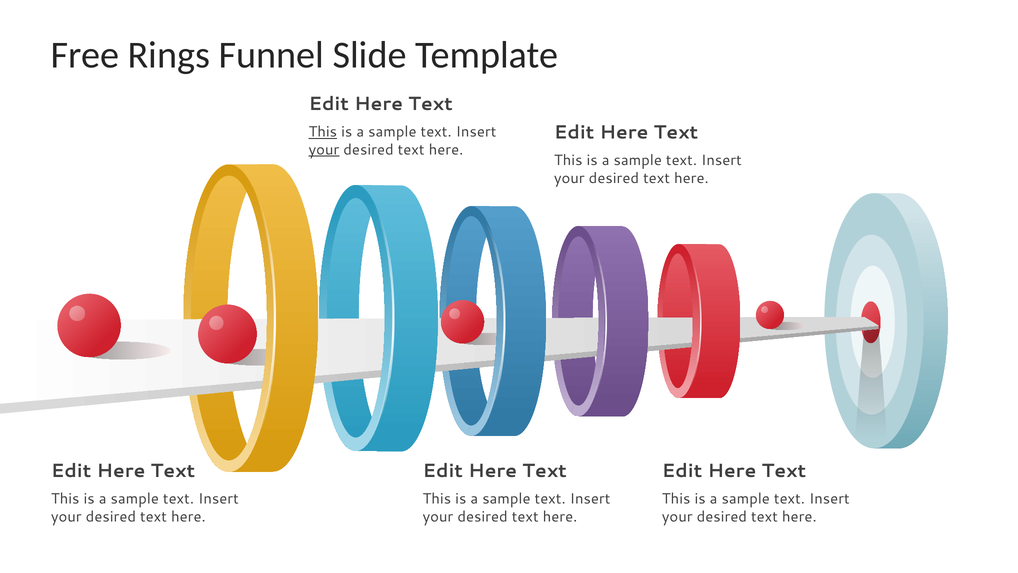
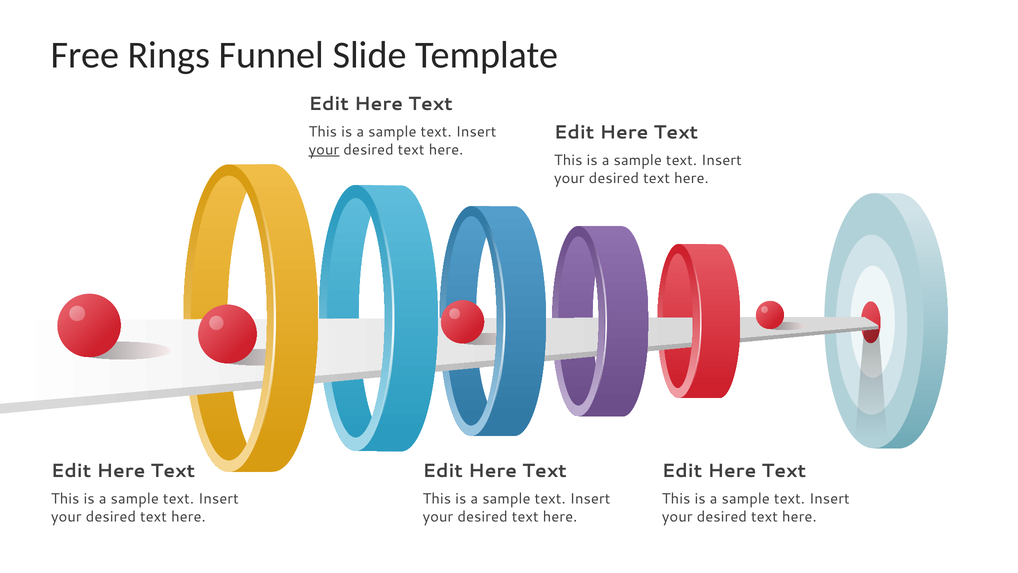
This underline: present -> none (323, 132)
